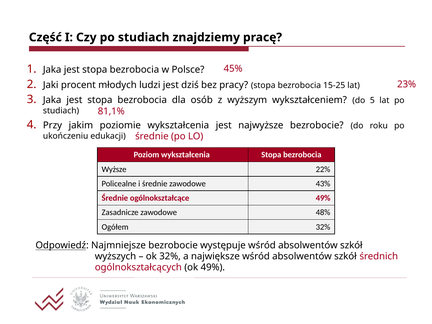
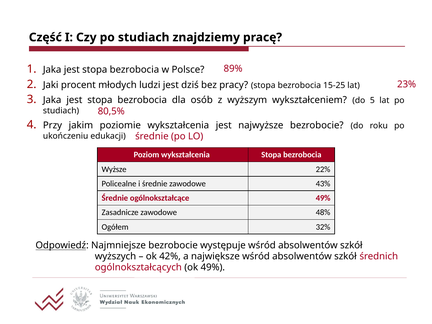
45%: 45% -> 89% (233, 69)
81,1%: 81,1% -> 80,5% (111, 111)
ok 32%: 32% -> 42% (170, 256)
